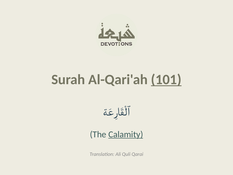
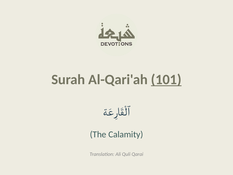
Calamity underline: present -> none (126, 134)
